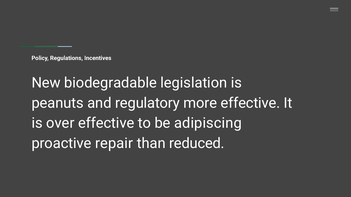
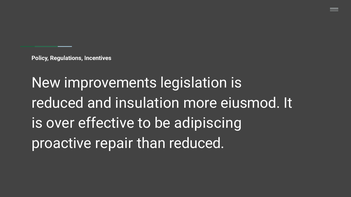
biodegradable: biodegradable -> improvements (111, 83)
peanuts: peanuts -> reduced (58, 103)
regulatory: regulatory -> insulation (147, 103)
more effective: effective -> eiusmod (250, 103)
